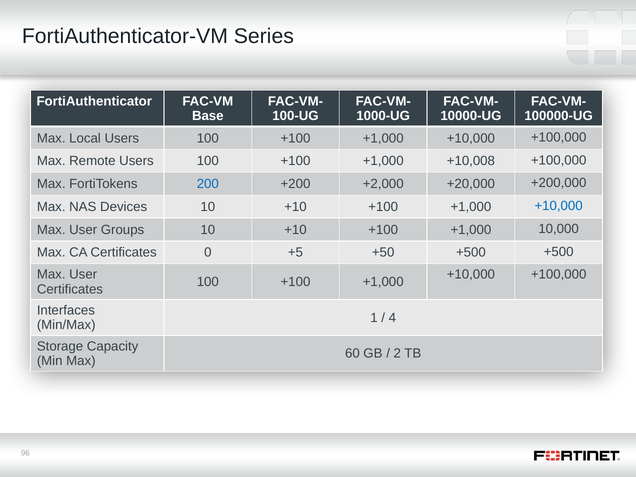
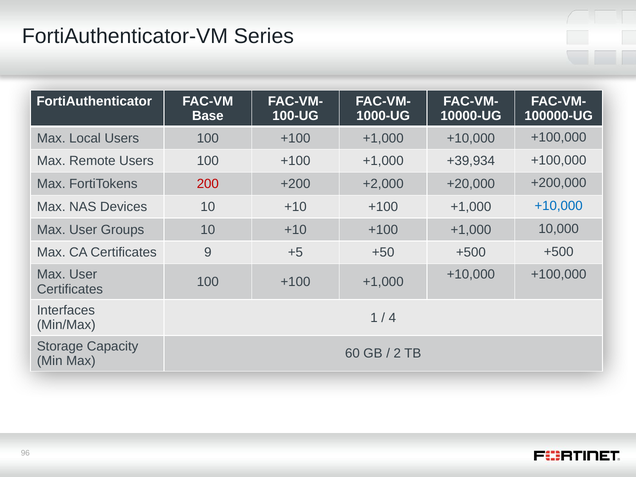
+10,008: +10,008 -> +39,934 (471, 161)
200 colour: blue -> red (208, 184)
0: 0 -> 9 (208, 253)
